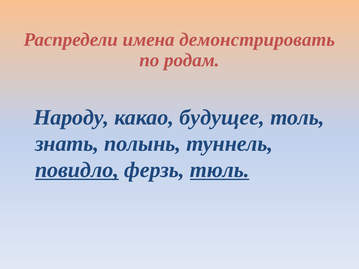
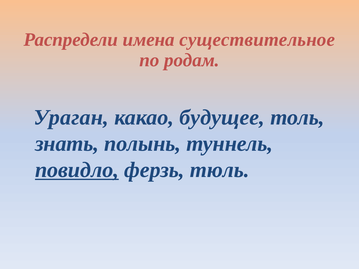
демонстрировать: демонстрировать -> существительное (257, 40)
Народу: Народу -> Ураган (71, 117)
тюль underline: present -> none (220, 170)
